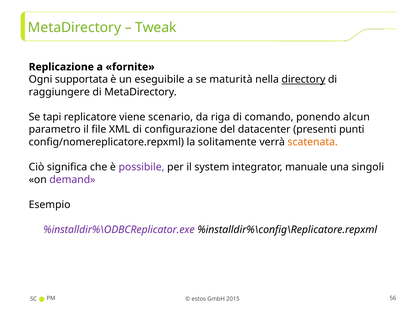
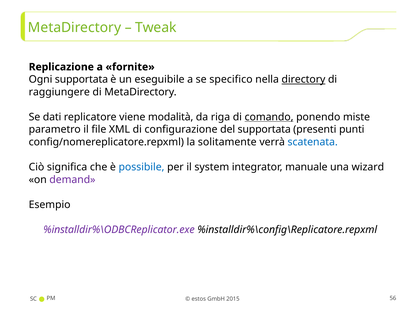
maturità: maturità -> specifico (231, 79)
tapi: tapi -> dati (52, 117)
scenario: scenario -> modalità (171, 117)
comando underline: none -> present (269, 117)
alcun: alcun -> miste (357, 117)
del datacenter: datacenter -> supportata (264, 129)
scatenata colour: orange -> blue (313, 142)
possibile colour: purple -> blue (142, 167)
singoli: singoli -> wizard (368, 167)
